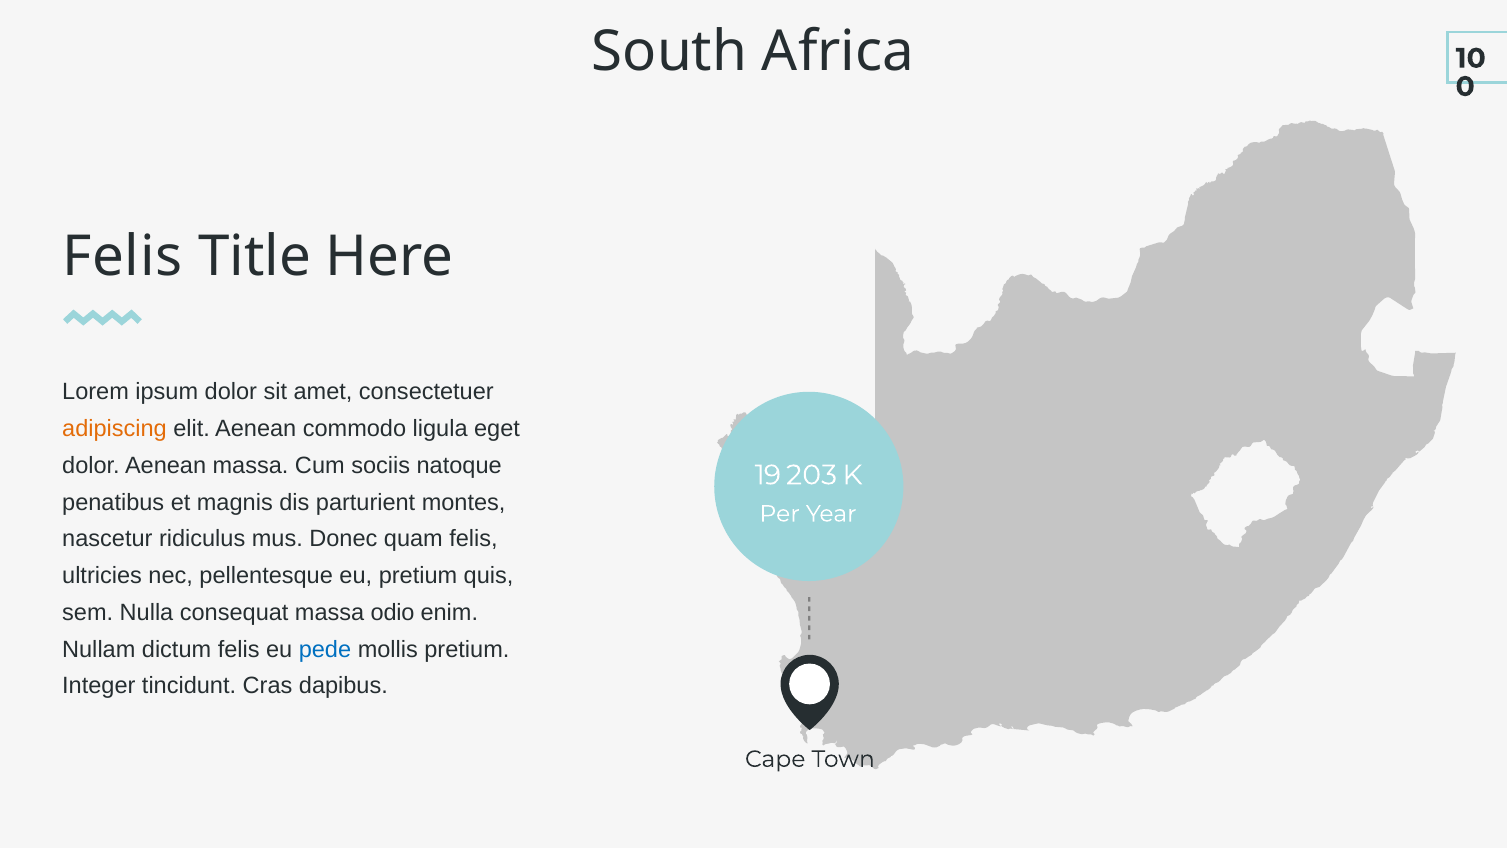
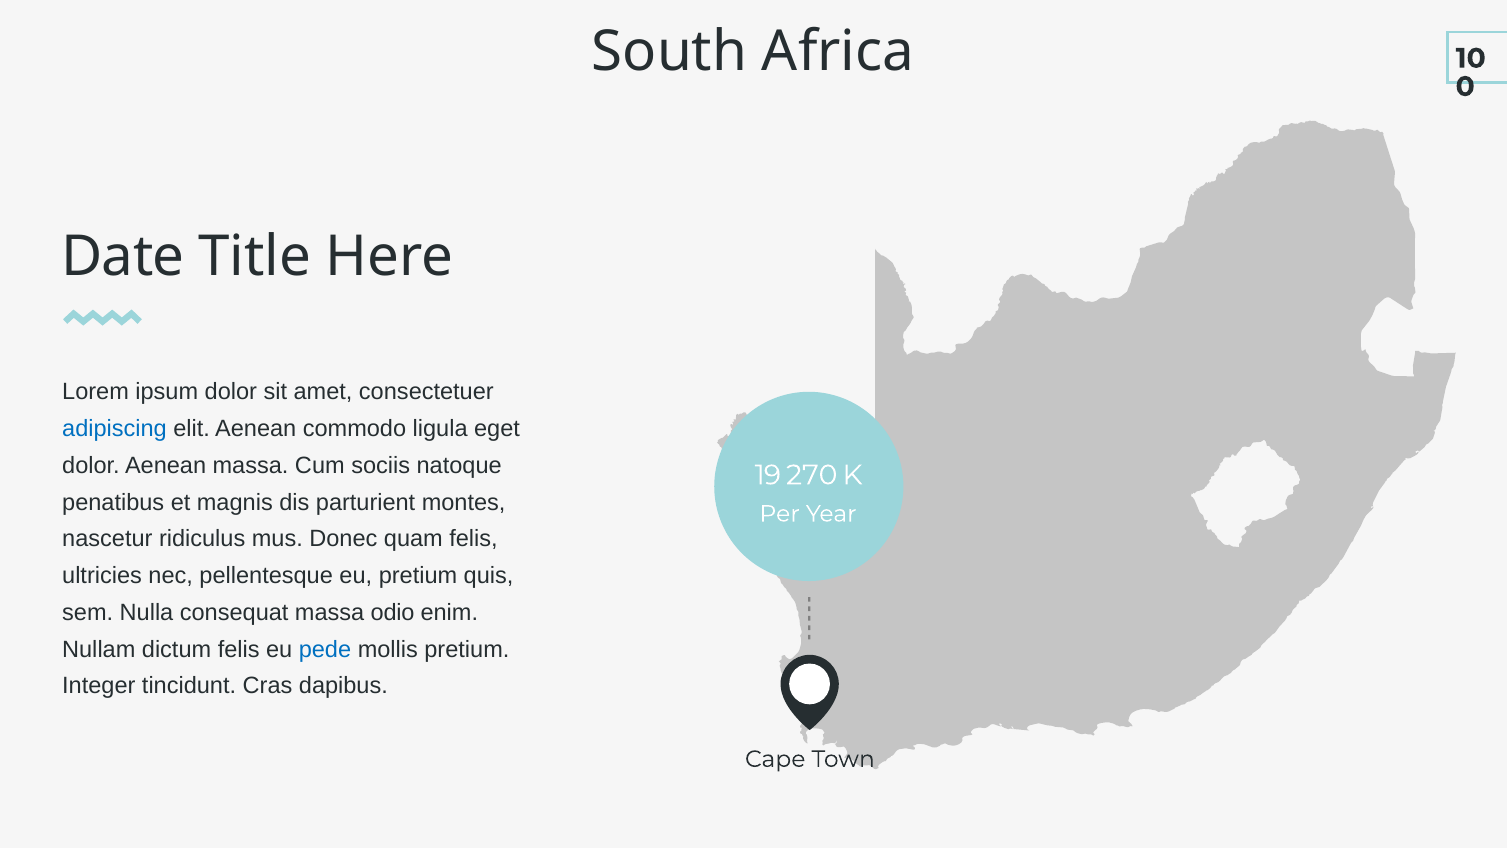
Felis: Felis -> Date (123, 257)
adipiscing colour: orange -> blue (114, 429)
203: 203 -> 270 (812, 475)
